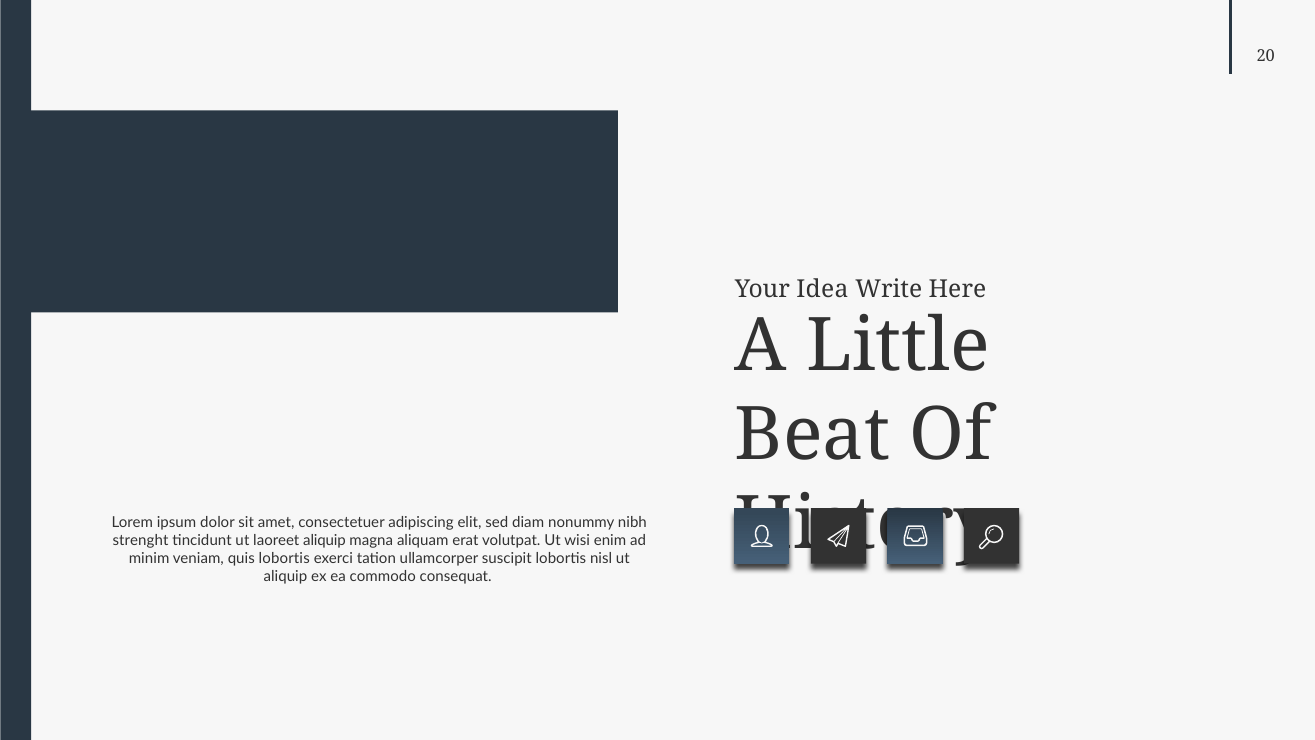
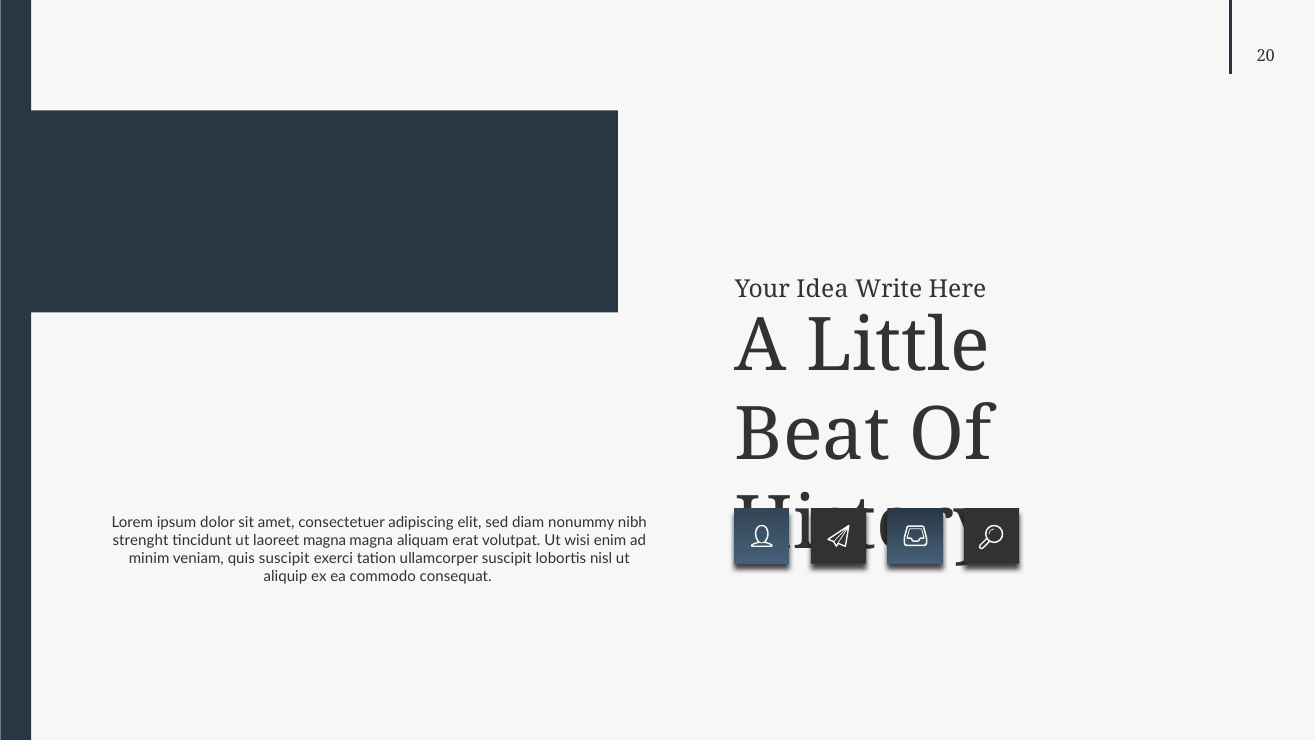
laoreet aliquip: aliquip -> magna (325, 540)
quis lobortis: lobortis -> suscipit (284, 558)
